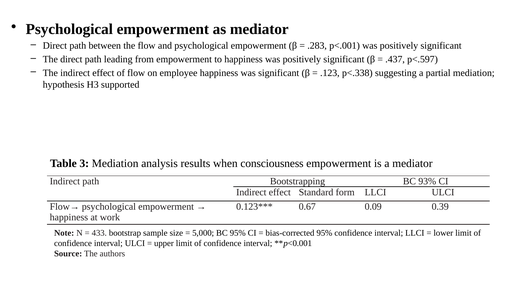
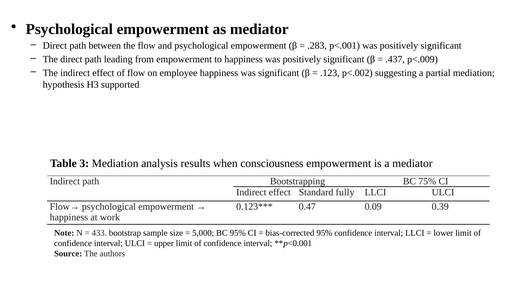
p<.597: p<.597 -> p<.009 (423, 59)
p<.338: p<.338 -> p<.002 (357, 73)
93%: 93% -> 75% (427, 181)
form: form -> fully (345, 192)
0.67: 0.67 -> 0.47 (307, 206)
